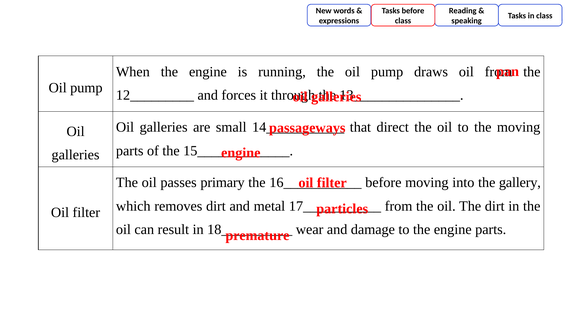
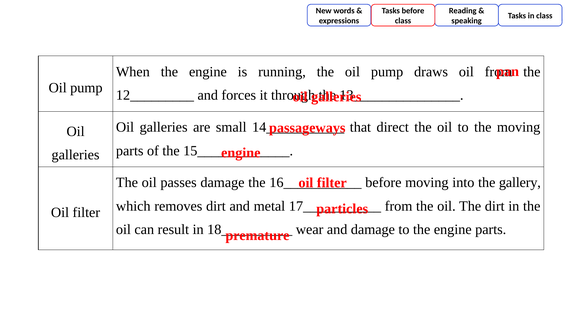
passes primary: primary -> damage (222, 183)
